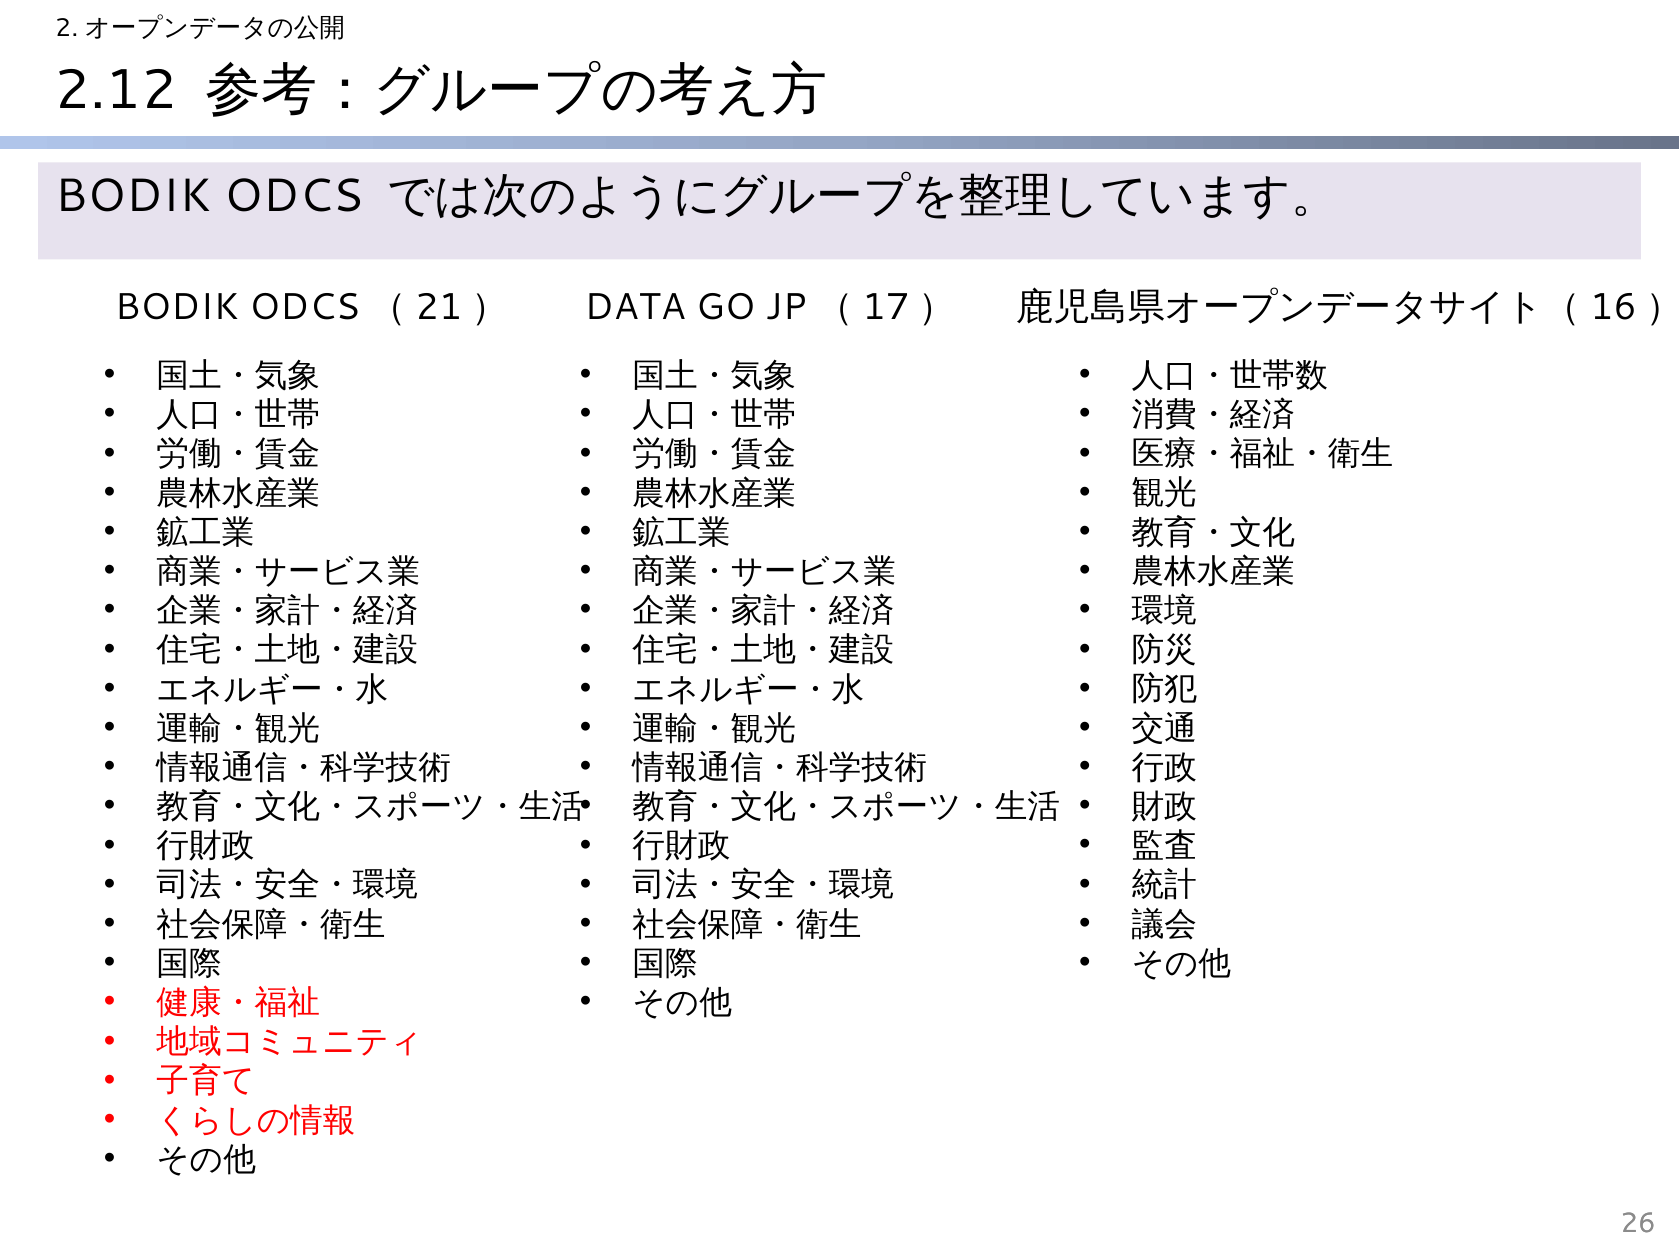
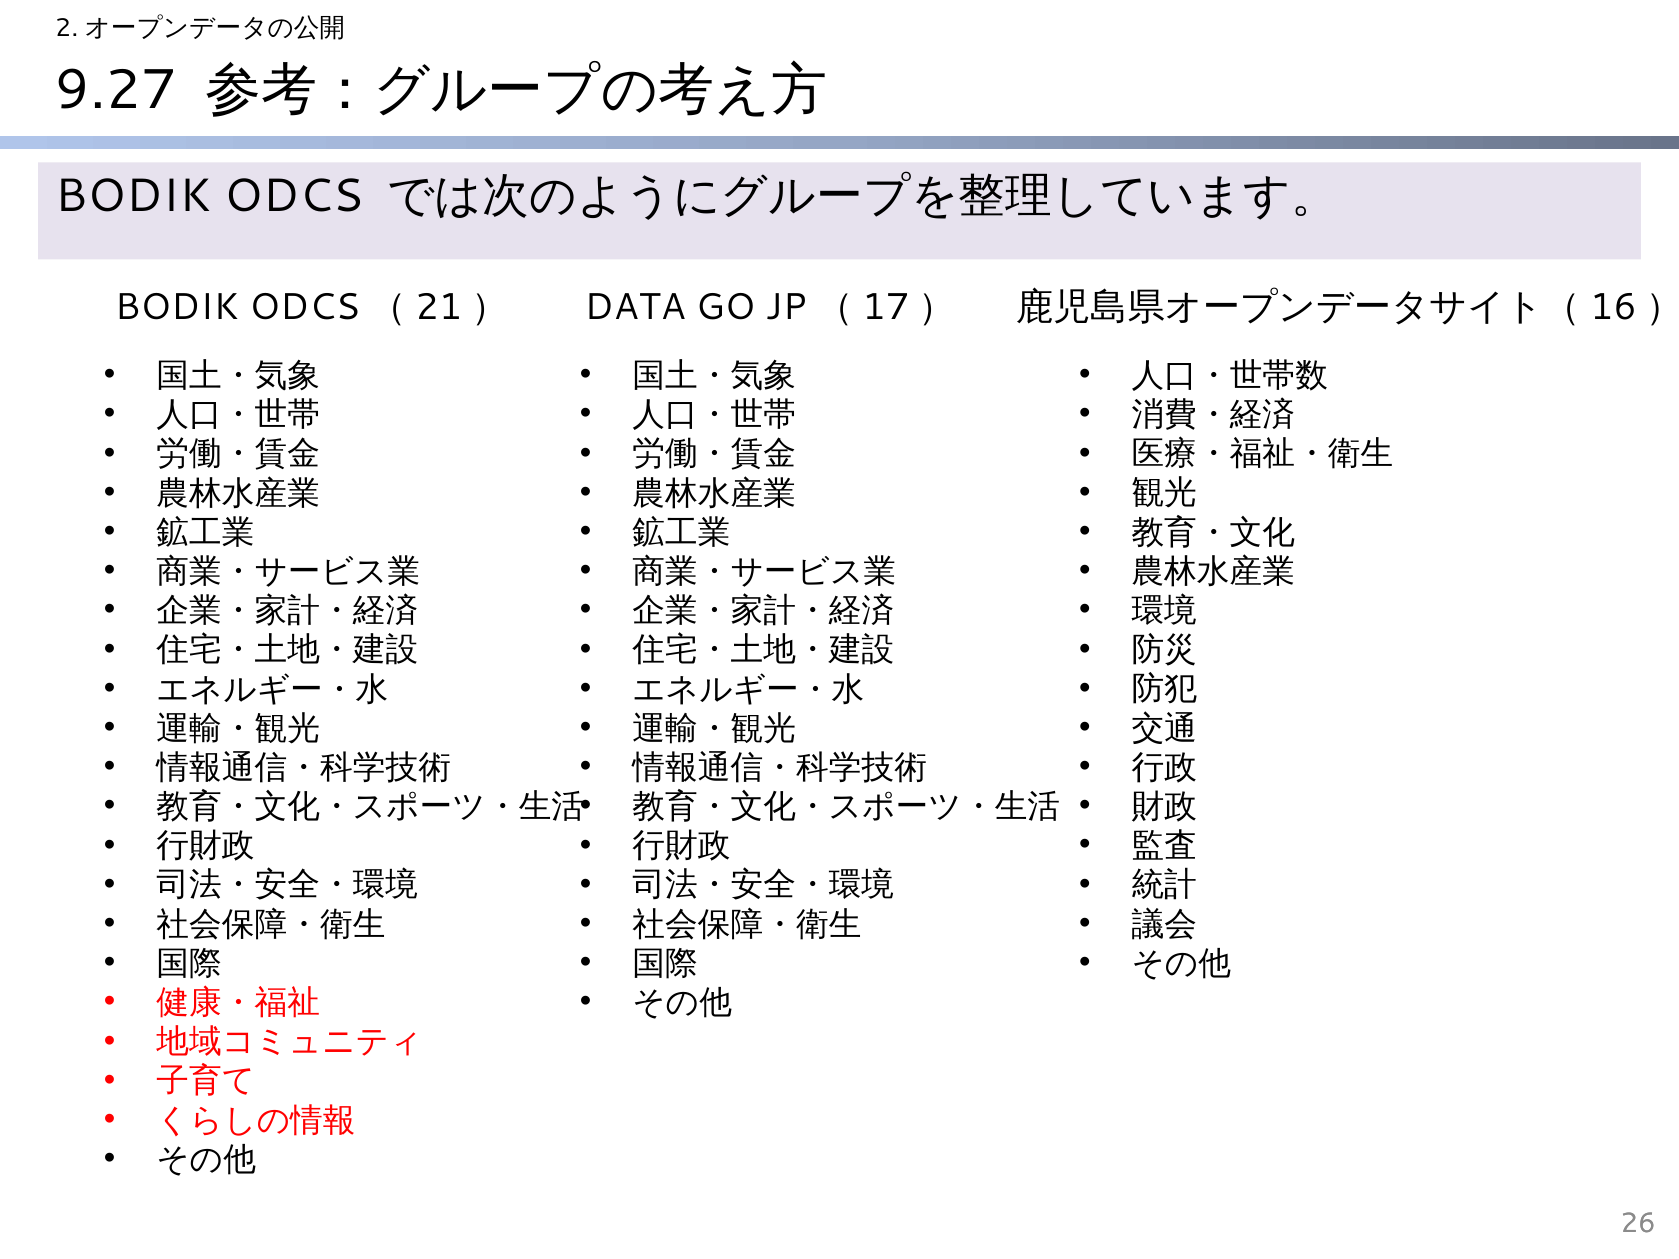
2.12: 2.12 -> 9.27 (116, 90)
